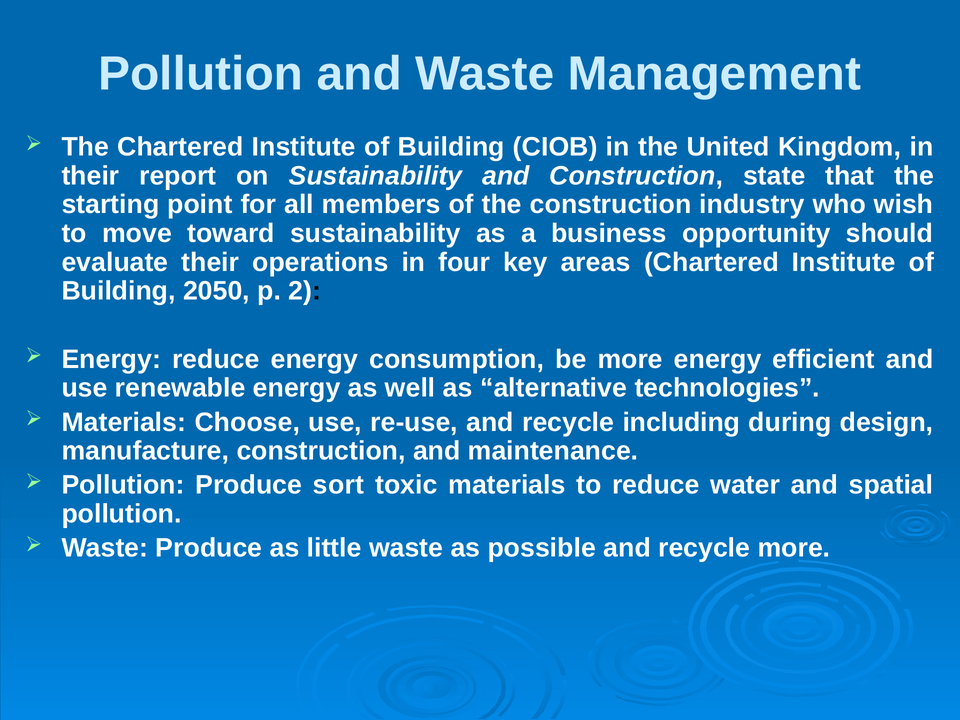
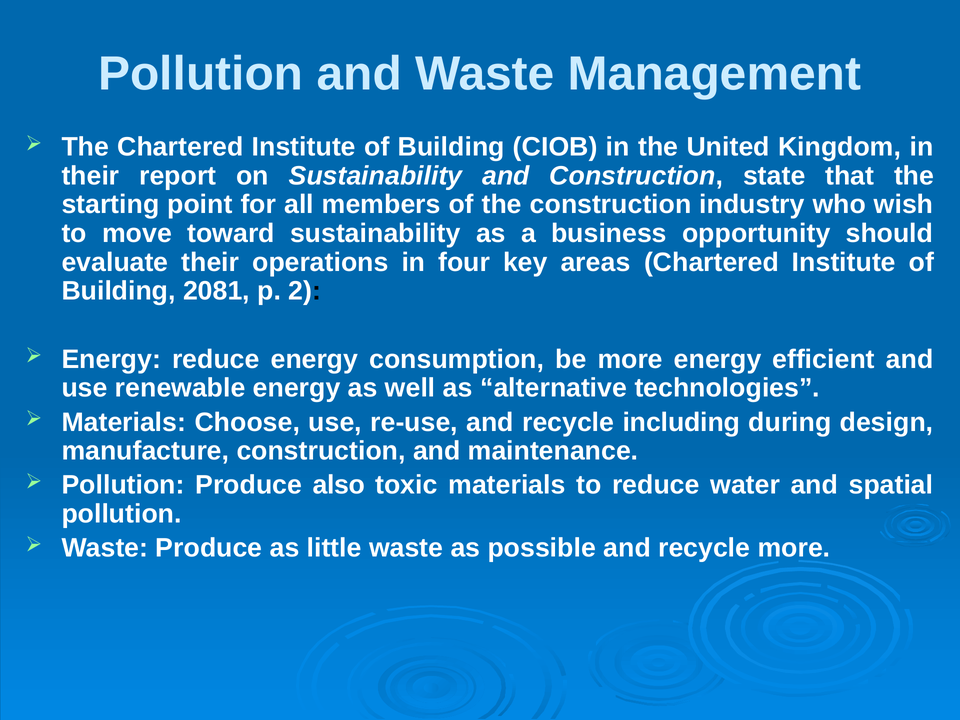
2050: 2050 -> 2081 (216, 291)
sort: sort -> also (339, 485)
